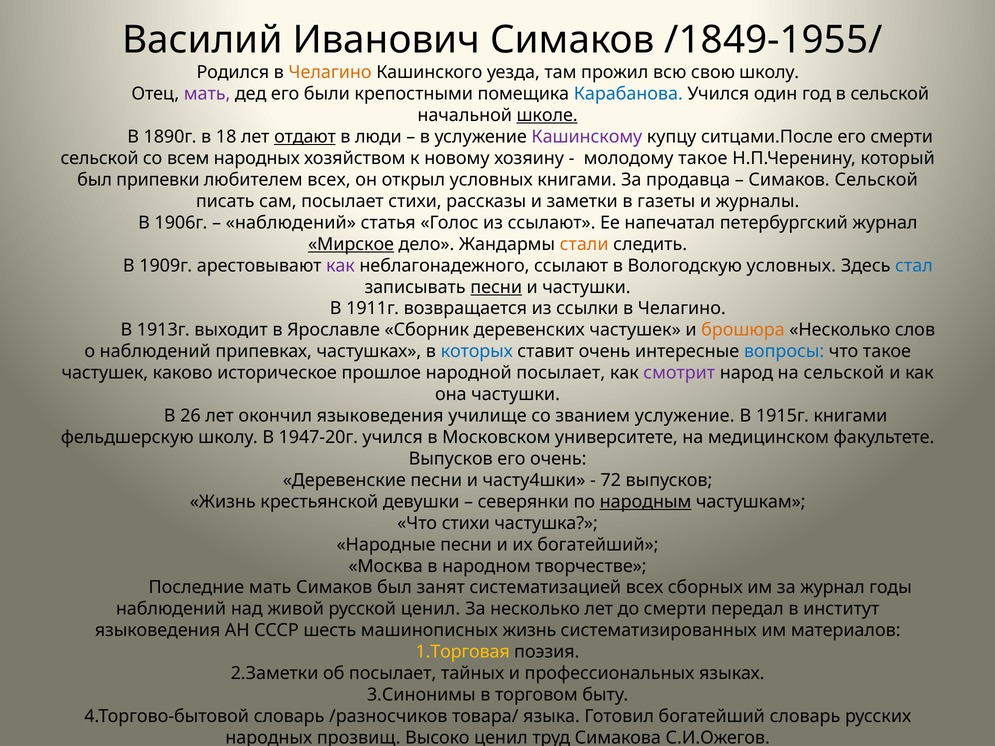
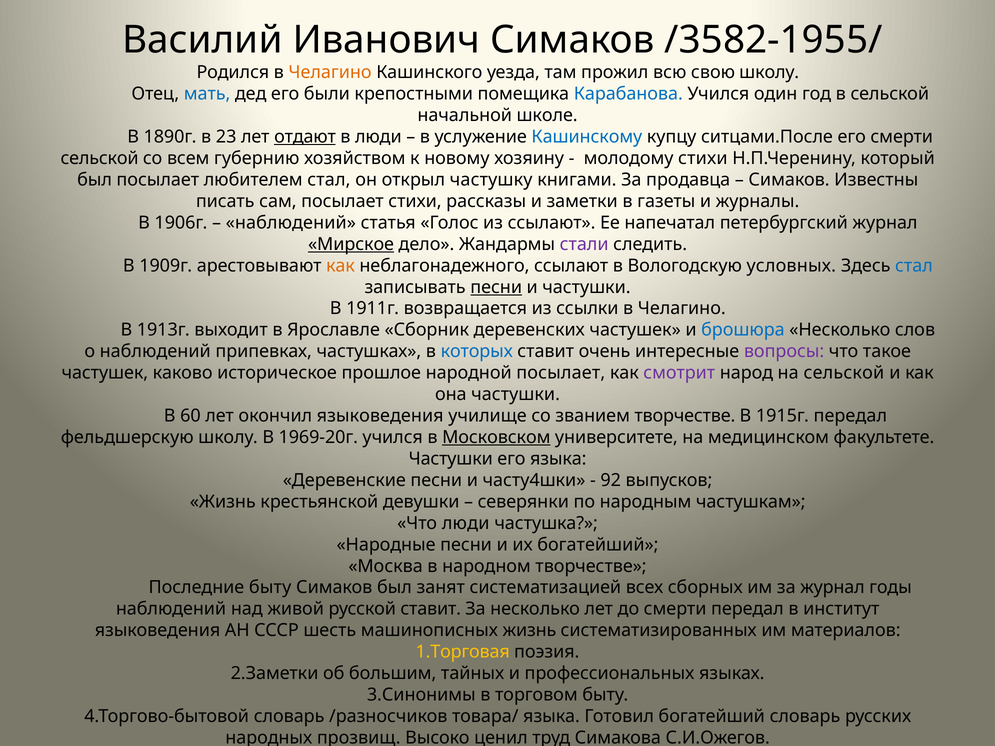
/1849-1955/: /1849-1955/ -> /3582-1955/ (774, 40)
мать colour: purple -> blue (207, 94)
школе underline: present -> none (547, 115)
18: 18 -> 23 (226, 137)
Кашинскому colour: purple -> blue (587, 137)
всем народных: народных -> губернию (257, 158)
молодому такое: такое -> стихи (703, 158)
был припевки: припевки -> посылает (158, 180)
любителем всех: всех -> стал (329, 180)
открыл условных: условных -> частушку (491, 180)
Симаков Сельской: Сельской -> Известны (876, 180)
стали colour: orange -> purple (584, 244)
как colour: purple -> orange (340, 266)
брошюра colour: orange -> blue (743, 330)
вопросы colour: blue -> purple (784, 352)
26: 26 -> 60 (190, 416)
званием услужение: услужение -> творчестве (685, 416)
1915г книгами: книгами -> передал (850, 416)
1947-20г: 1947-20г -> 1969-20г (318, 437)
Московском underline: none -> present (496, 437)
Выпусков: Выпусков -> Частушки (451, 459)
его очень: очень -> языка (558, 459)
72: 72 -> 92 (611, 480)
народным underline: present -> none (646, 502)
Что стихи: стихи -> люди (466, 523)
Последние мать: мать -> быту (270, 588)
русской ценил: ценил -> ставит (431, 609)
об посылает: посылает -> большим (393, 674)
